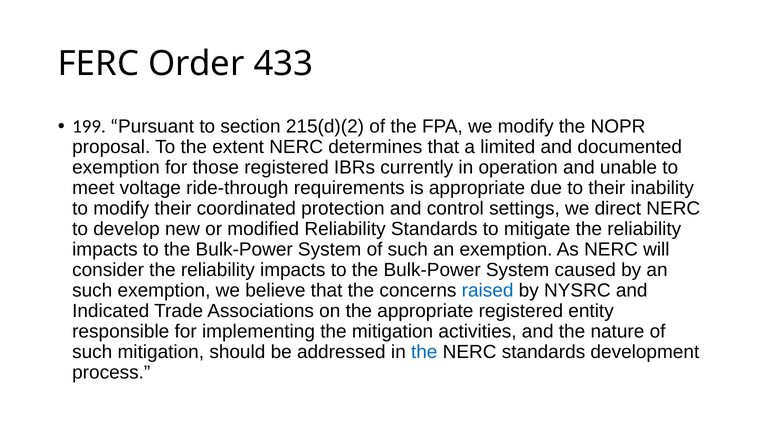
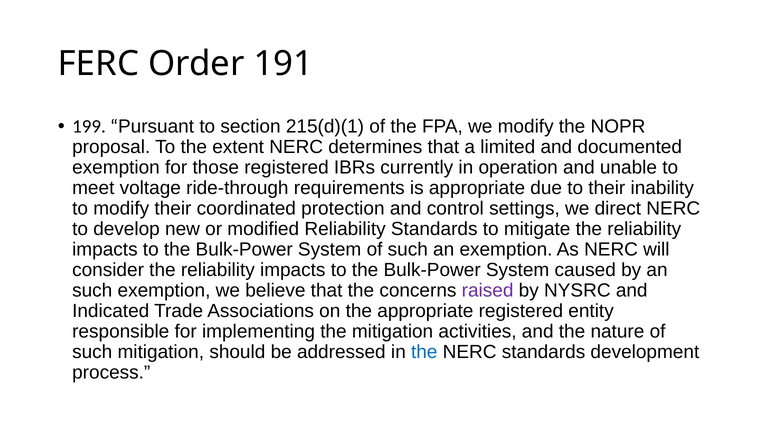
433: 433 -> 191 (283, 64)
215(d)(2: 215(d)(2 -> 215(d)(1 (325, 127)
raised colour: blue -> purple (488, 291)
